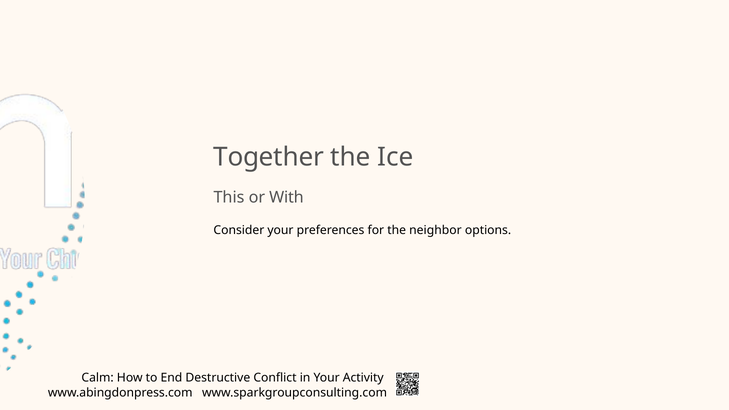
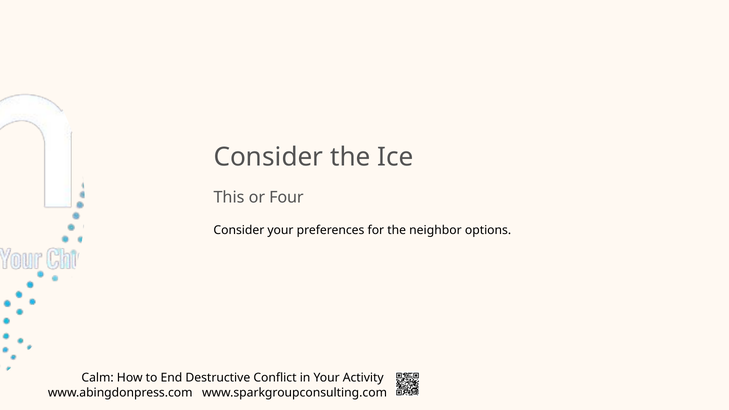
Together: Together -> Consider (268, 157)
With: With -> Four (286, 198)
